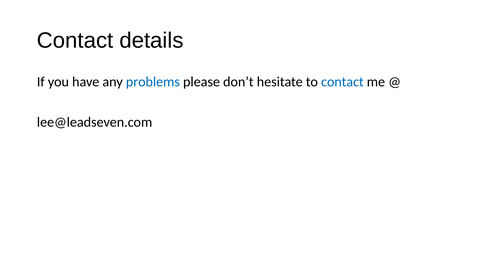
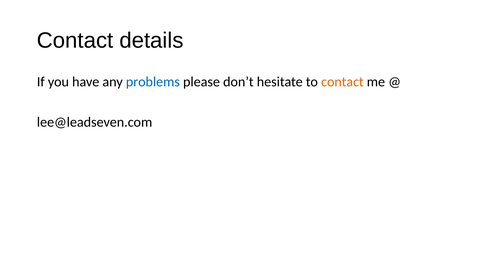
contact colour: blue -> orange (342, 82)
